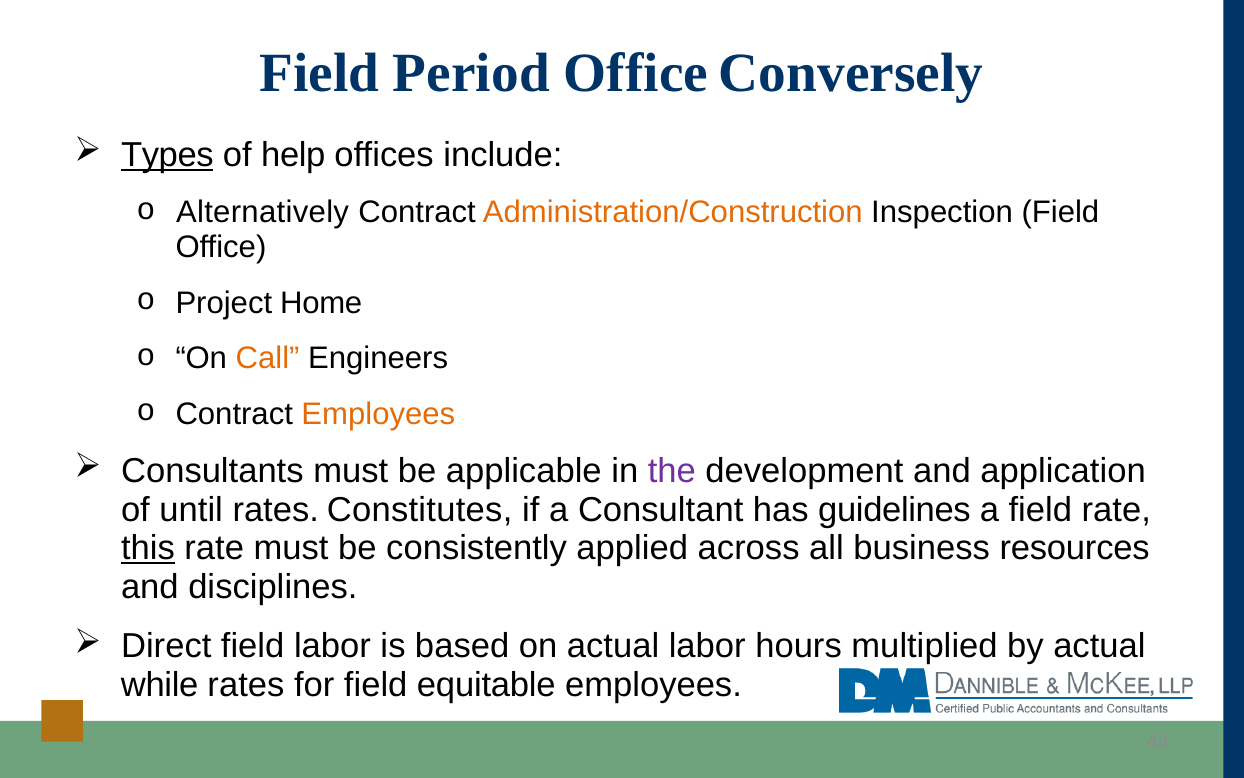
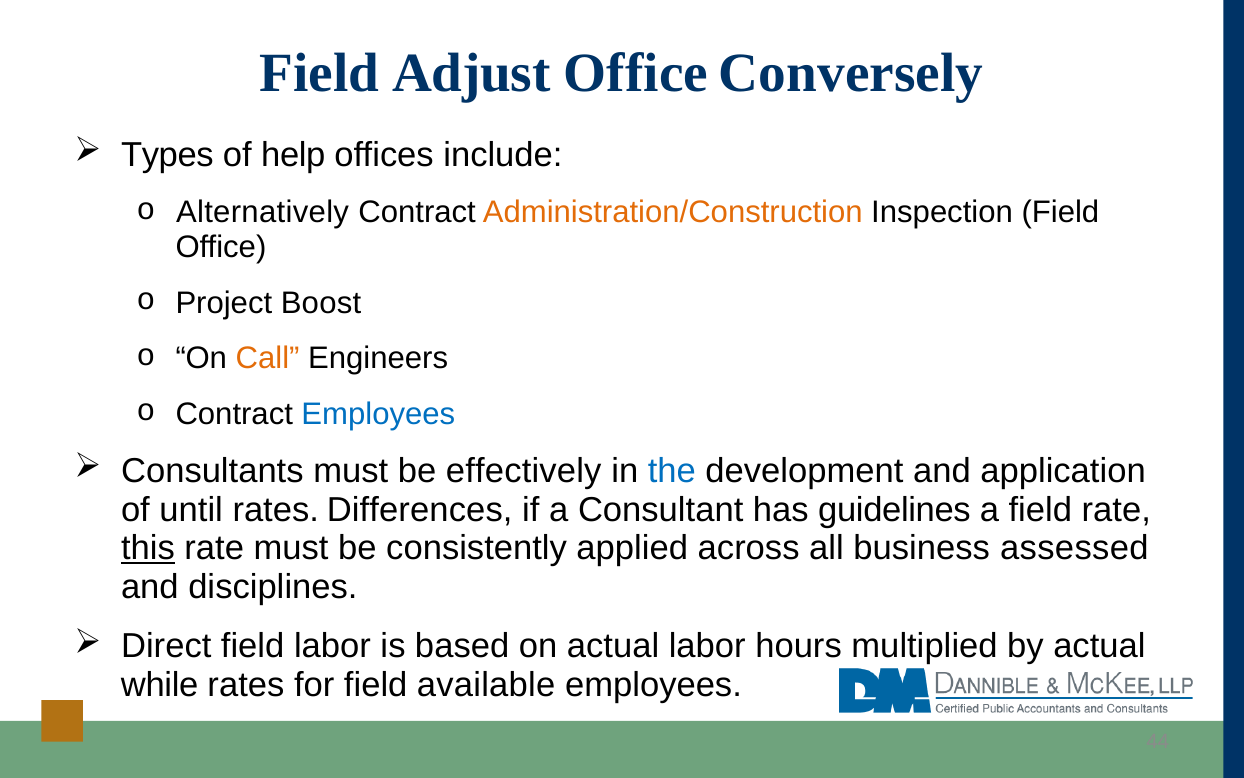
Period: Period -> Adjust (471, 74)
Types underline: present -> none (167, 155)
Home: Home -> Boost (321, 303)
Employees colour: orange -> blue (378, 414)
applicable: applicable -> effectively (524, 471)
the colour: purple -> blue (672, 471)
Constitutes: Constitutes -> Differences (420, 510)
resources: resources -> assessed (1074, 548)
equitable: equitable -> available (486, 685)
